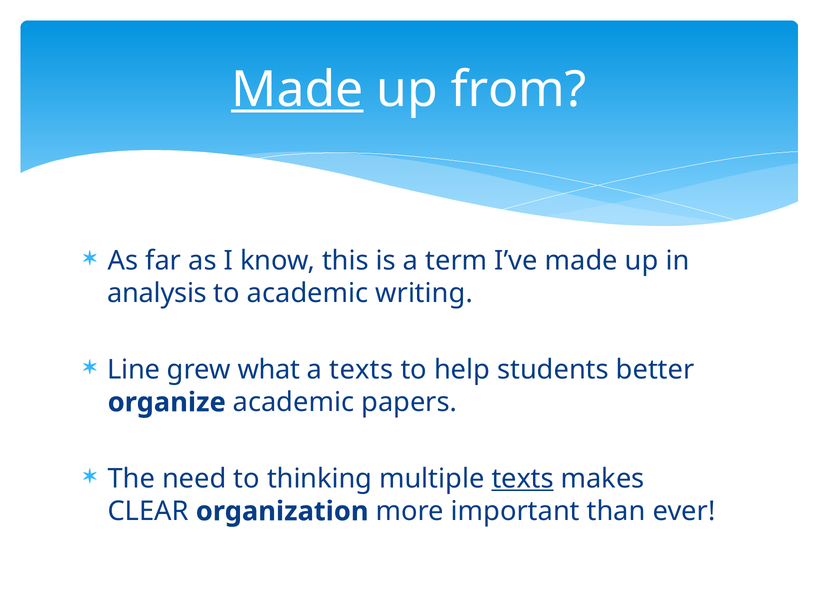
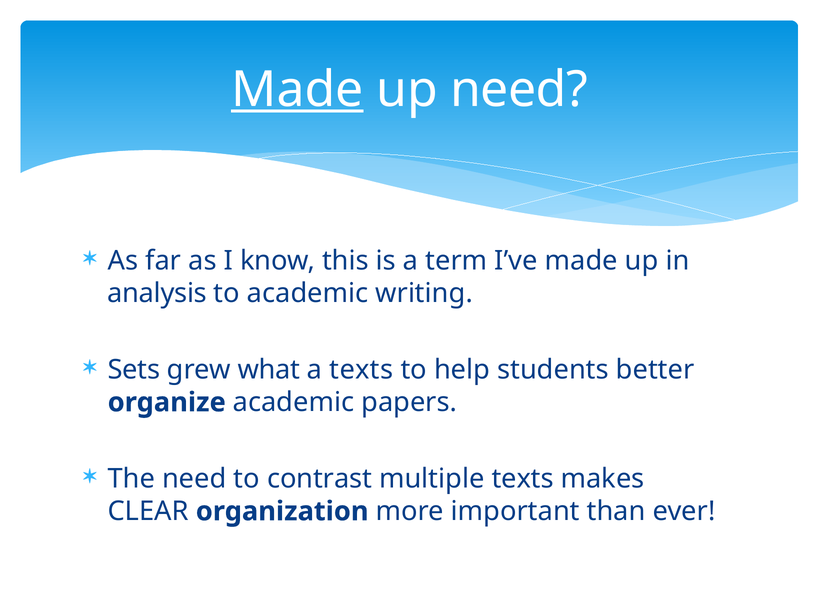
up from: from -> need (519, 90)
Line: Line -> Sets (134, 370)
thinking: thinking -> contrast (320, 479)
texts underline: present -> none (523, 479)
